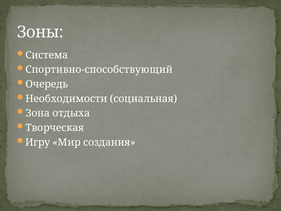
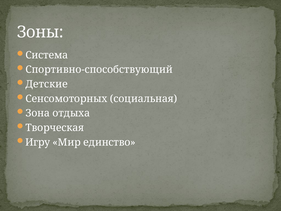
Очередь: Очередь -> Детские (47, 84)
Необходимости: Необходимости -> Сенсомоторных (66, 99)
создания: создания -> единство (109, 142)
